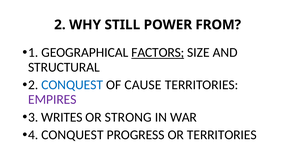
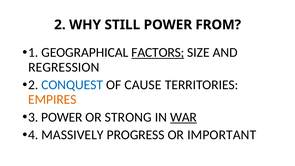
STRUCTURAL: STRUCTURAL -> REGRESSION (64, 67)
EMPIRES colour: purple -> orange (52, 99)
3 WRITES: WRITES -> POWER (62, 117)
WAR underline: none -> present (183, 117)
4 CONQUEST: CONQUEST -> MASSIVELY (72, 135)
OR TERRITORIES: TERRITORIES -> IMPORTANT (222, 135)
